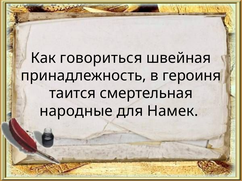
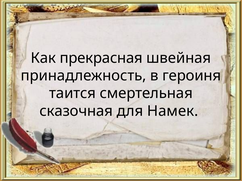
говориться: говориться -> прекрасная (101, 58)
народные: народные -> сказочная (76, 111)
